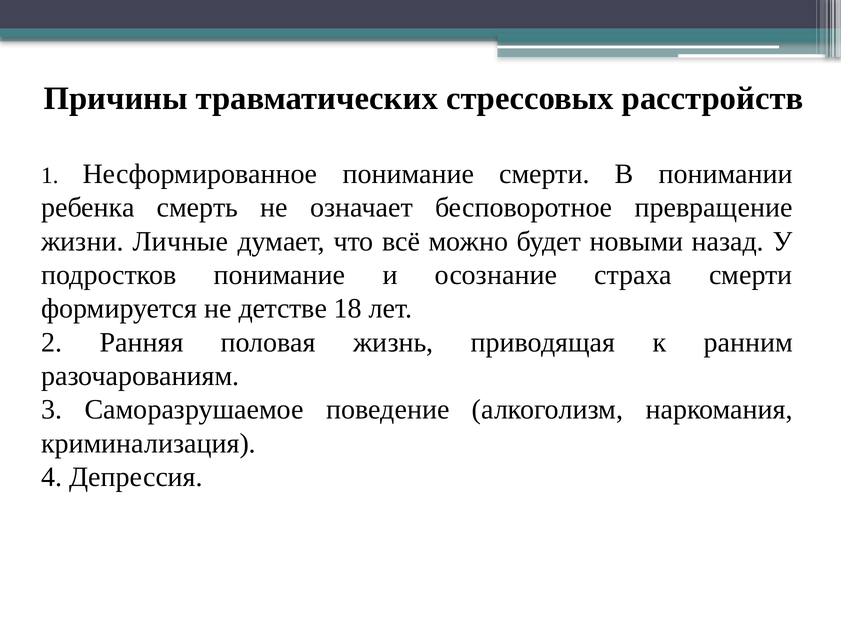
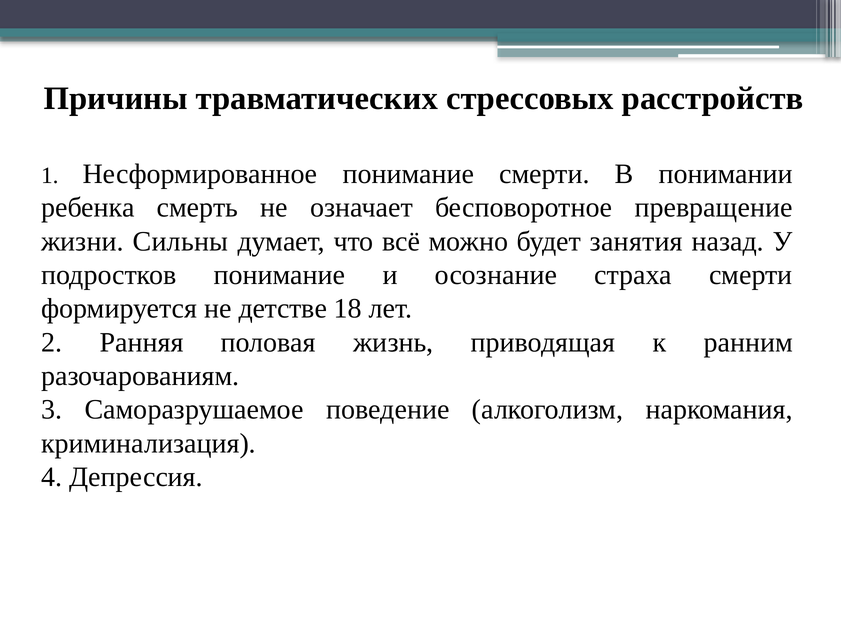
Личные: Личные -> Сильны (180, 241)
новыми: новыми -> занятия (636, 241)
